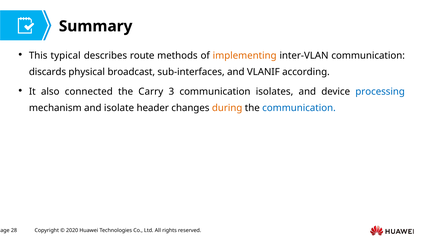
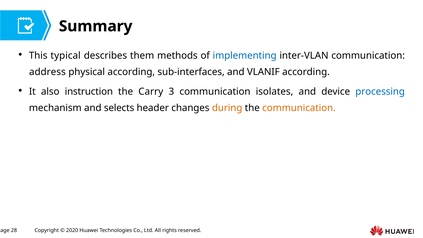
route: route -> them (142, 56)
implementing colour: orange -> blue (245, 56)
discards: discards -> address (47, 72)
physical broadcast: broadcast -> according (131, 72)
connected: connected -> instruction (89, 92)
isolate: isolate -> selects (119, 108)
communication colour: blue -> orange (299, 108)
